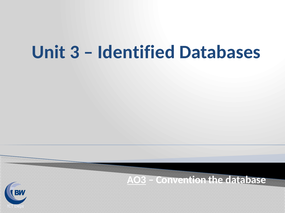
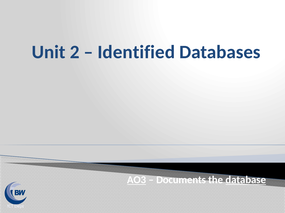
3: 3 -> 2 (75, 52)
Convention: Convention -> Documents (181, 180)
database underline: none -> present (246, 180)
